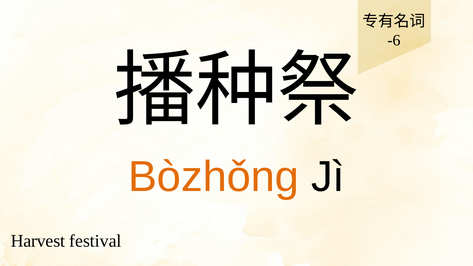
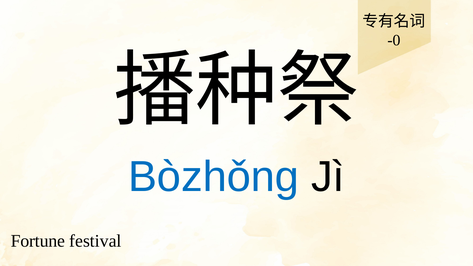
-6: -6 -> -0 (394, 40)
Bòzhǒng colour: orange -> blue (214, 177)
Harvest: Harvest -> Fortune (38, 241)
